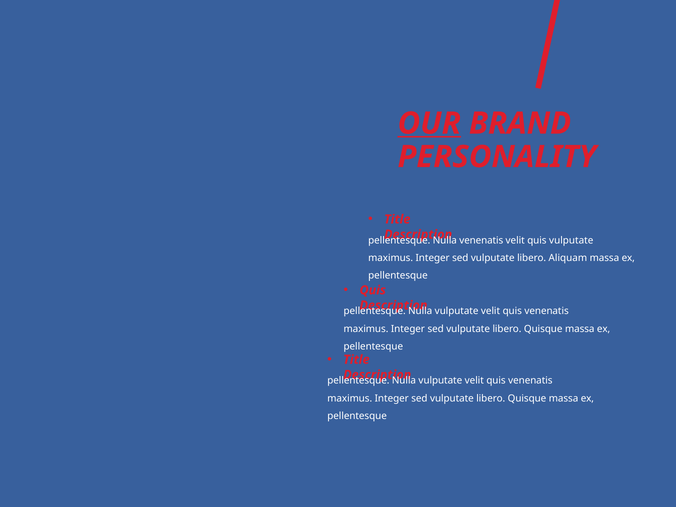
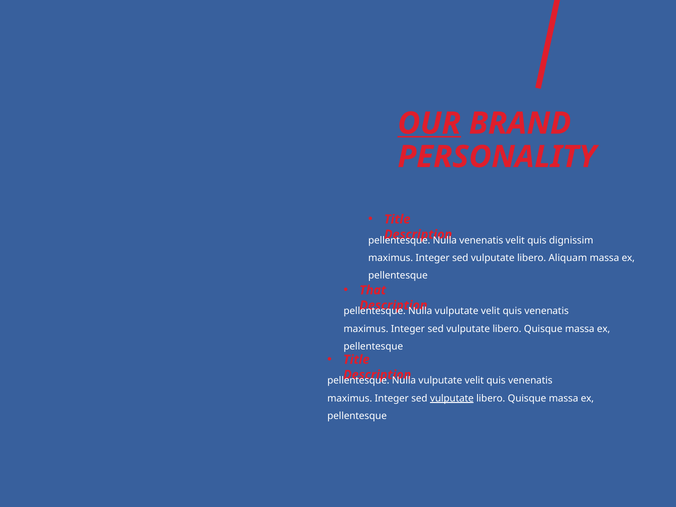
quis vulputate: vulputate -> dignissim (571, 240)
Quis: Quis -> That (373, 290)
vulputate underline: none -> present (452, 398)
